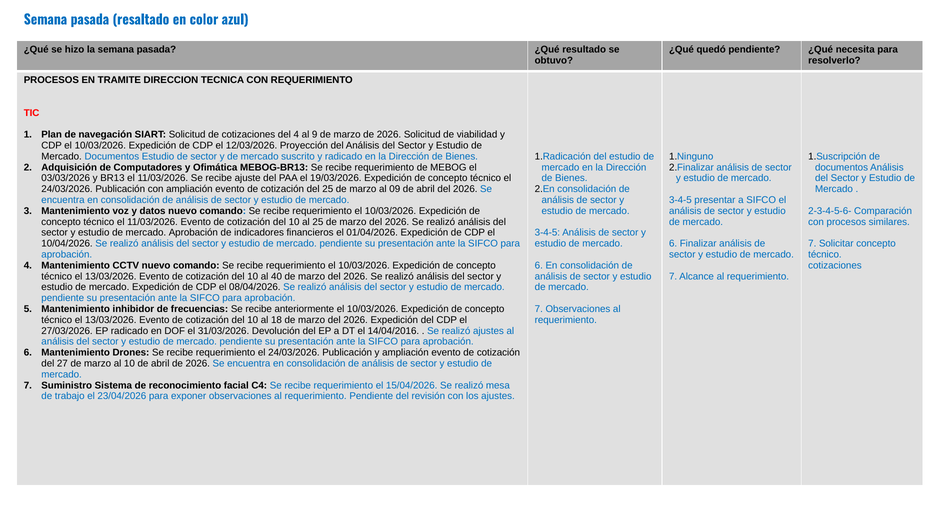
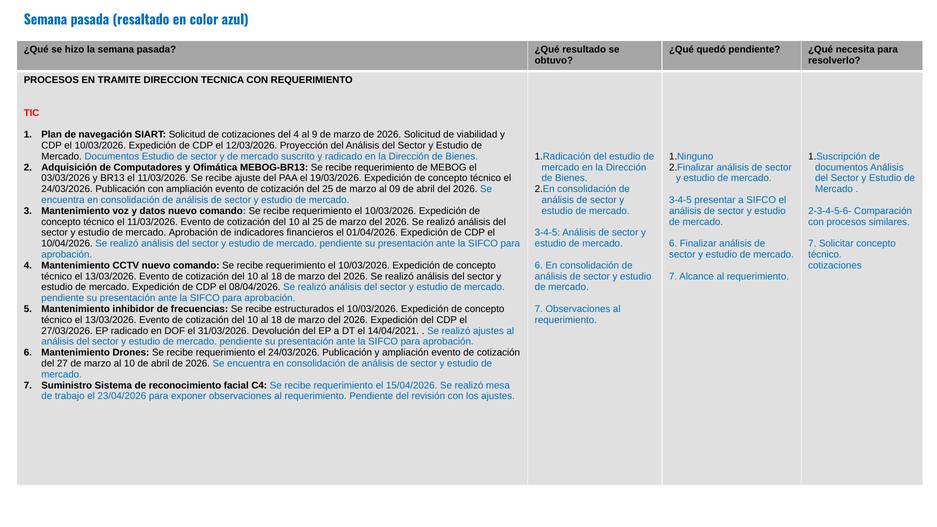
40: 40 -> 18 (277, 276)
anteriormente: anteriormente -> estructurados (304, 309)
14/04/2016: 14/04/2016 -> 14/04/2021 (393, 331)
